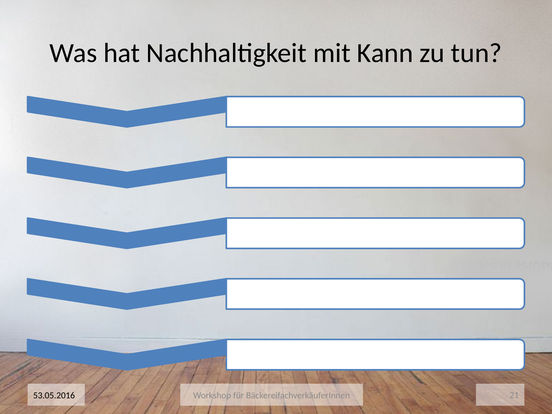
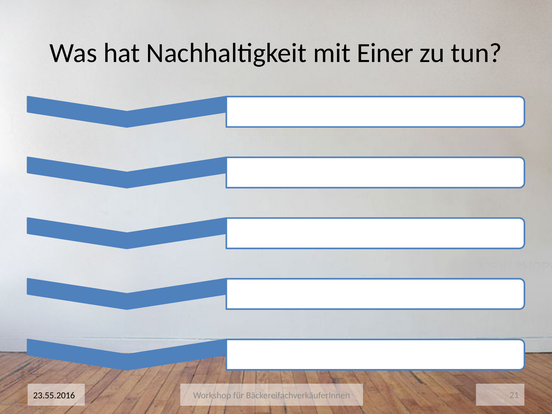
Kann: Kann -> Einer (385, 53)
53.05.2016: 53.05.2016 -> 23.55.2016 (54, 395)
